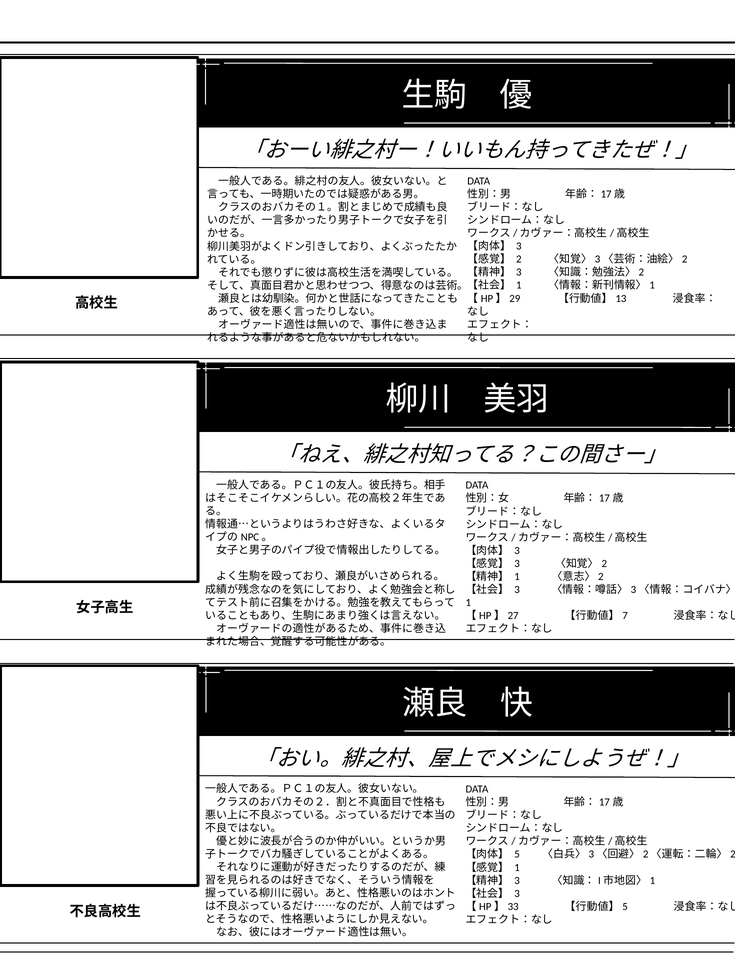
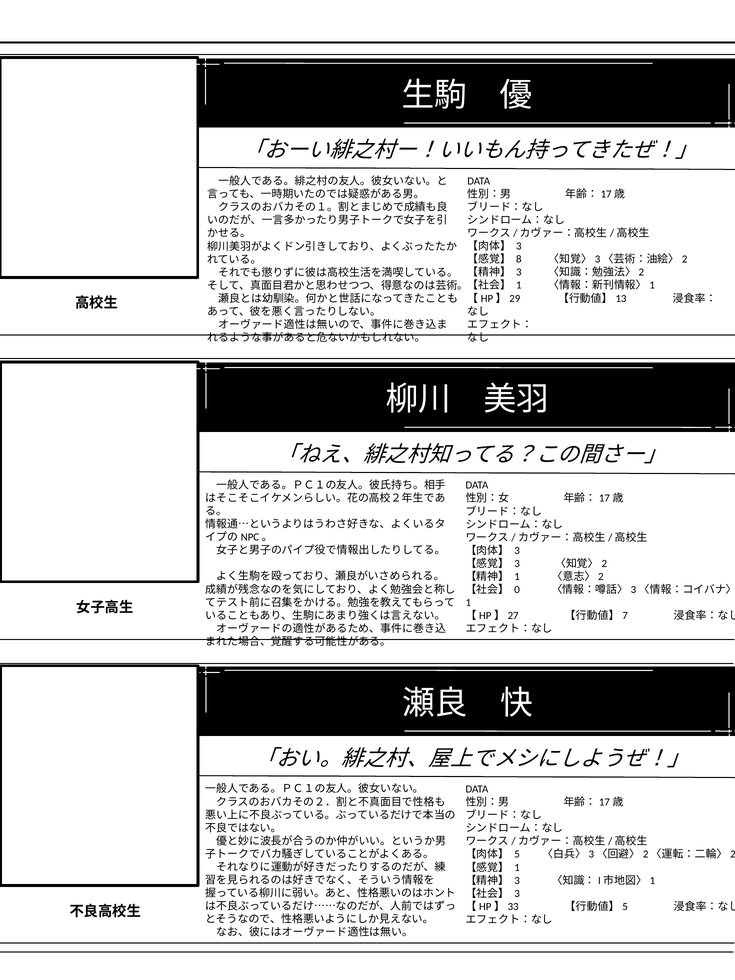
2: 2 -> 8 (519, 259)
3: 3 -> 0 (517, 590)
